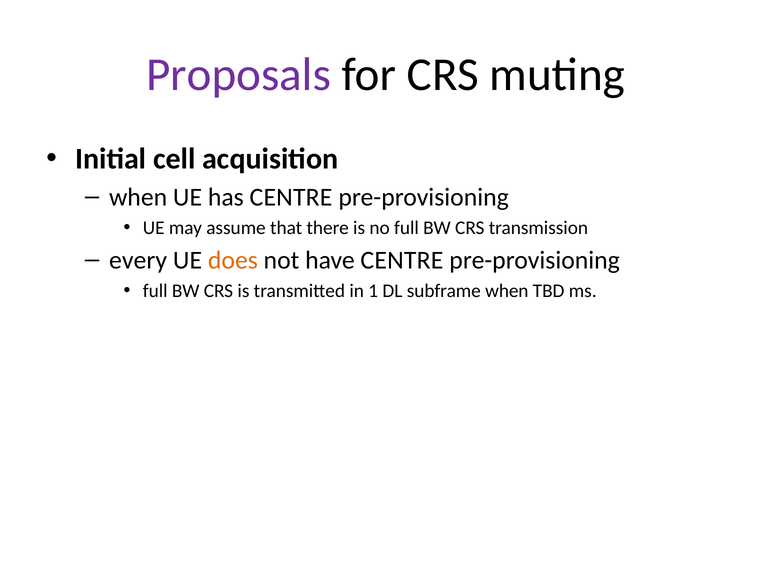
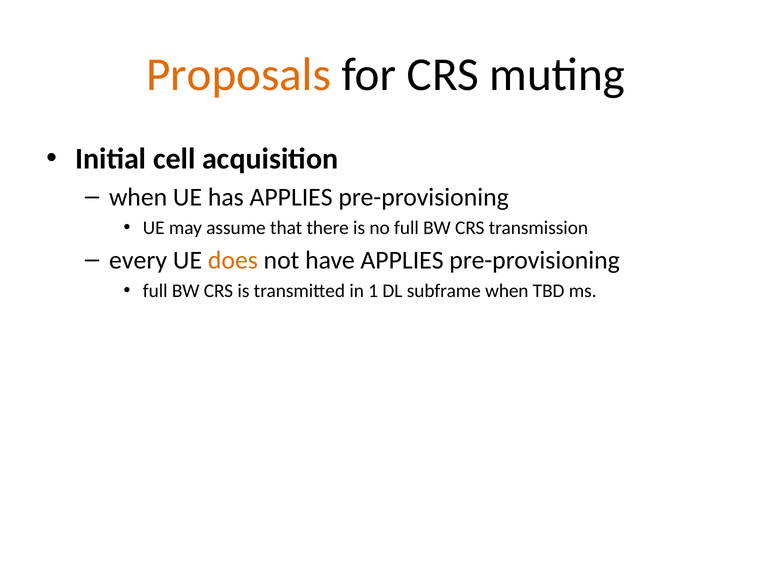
Proposals colour: purple -> orange (239, 75)
has CENTRE: CENTRE -> APPLIES (291, 197)
have CENTRE: CENTRE -> APPLIES (402, 260)
